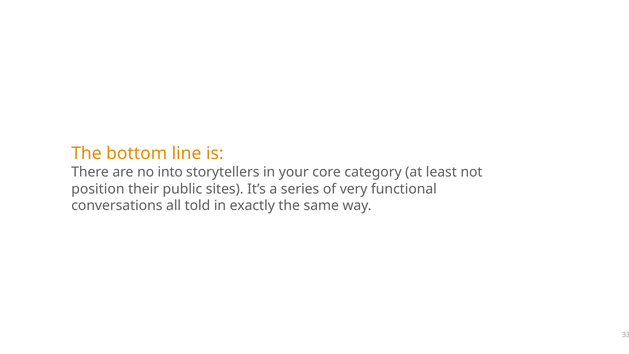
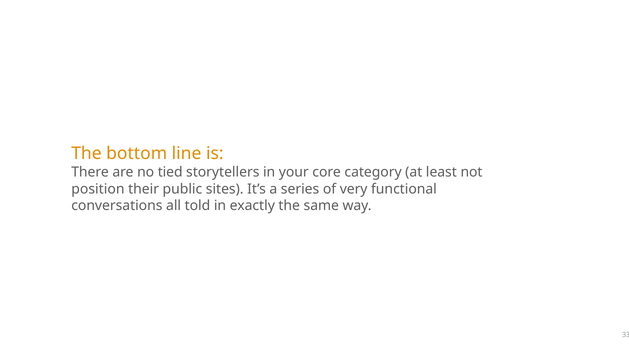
into: into -> tied (170, 172)
